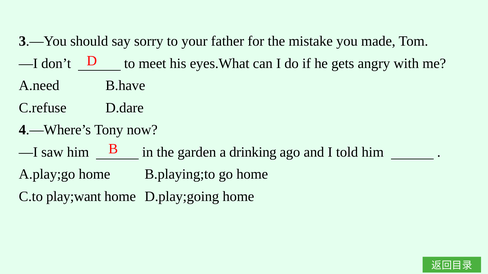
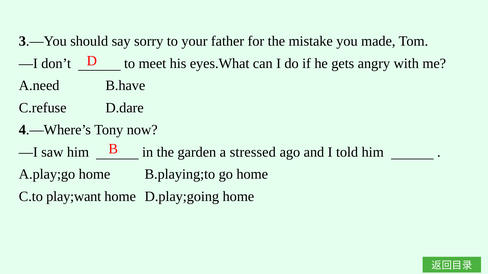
drinking: drinking -> stressed (253, 152)
